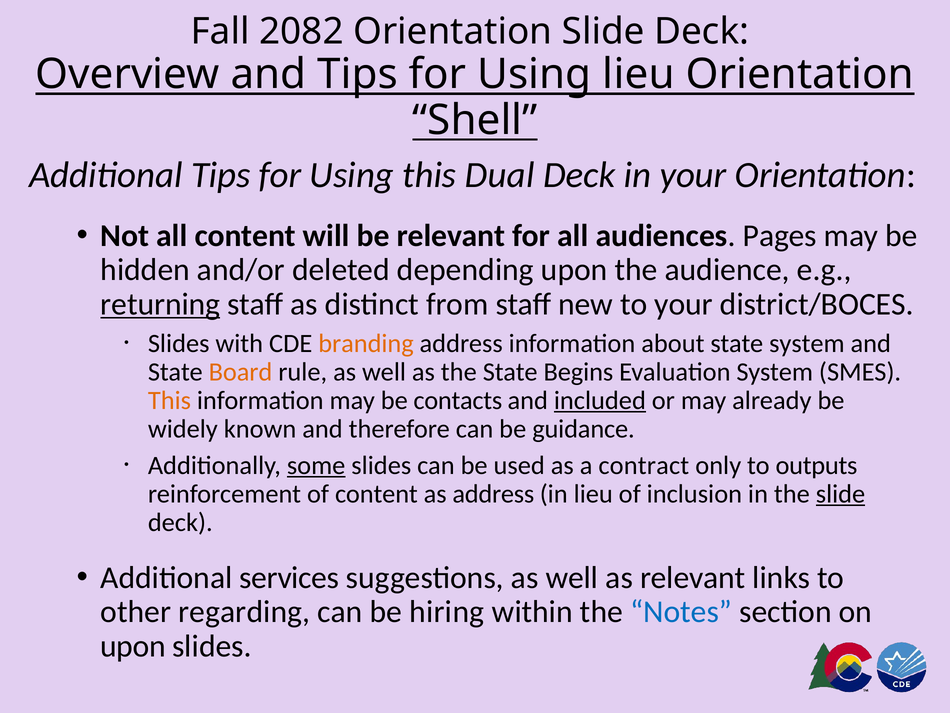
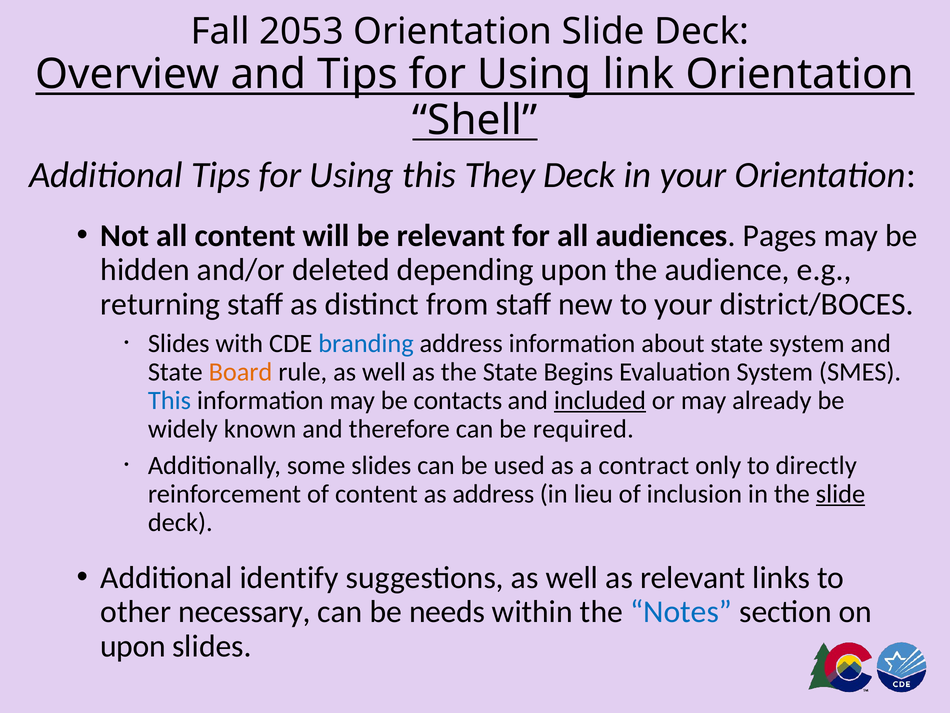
2082: 2082 -> 2053 (301, 32)
Using lieu: lieu -> link (638, 74)
Dual: Dual -> They (500, 175)
returning underline: present -> none (160, 304)
branding colour: orange -> blue (366, 343)
This colour: orange -> blue (169, 400)
guidance: guidance -> required (583, 429)
some underline: present -> none (316, 465)
outputs: outputs -> directly (816, 465)
services: services -> identify (289, 577)
regarding: regarding -> necessary (244, 611)
hiring: hiring -> needs (447, 611)
